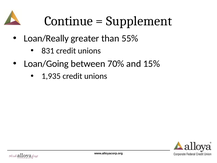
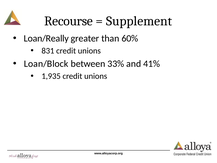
Continue: Continue -> Recourse (69, 21)
55%: 55% -> 60% (130, 38)
Loan/Going: Loan/Going -> Loan/Block (46, 64)
70%: 70% -> 33% (116, 64)
15%: 15% -> 41% (152, 64)
